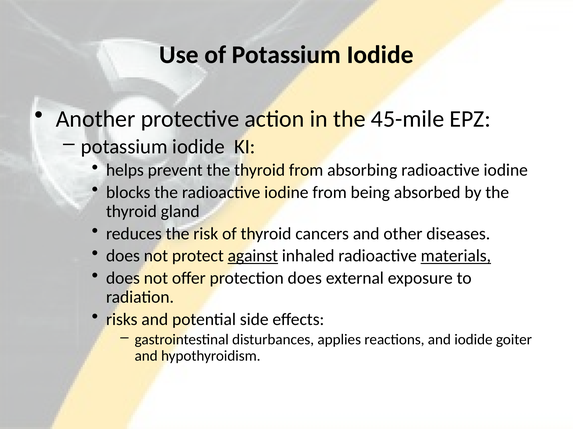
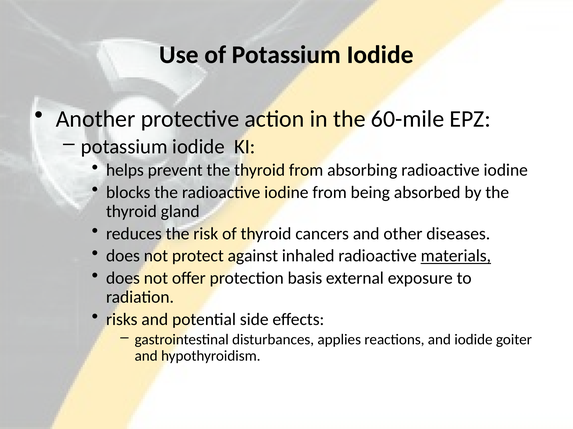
45-mile: 45-mile -> 60-mile (408, 119)
against underline: present -> none (253, 256)
protection does: does -> basis (305, 279)
